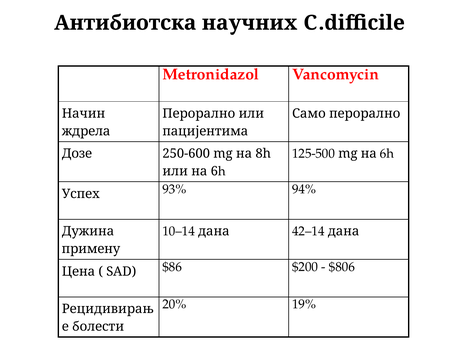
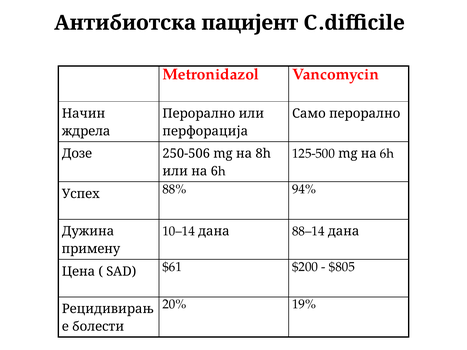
научних: научних -> пацијент (250, 23)
пацијентима: пацијентима -> перфорација (205, 131)
250-600: 250-600 -> 250-506 (186, 154)
93%: 93% -> 88% (174, 189)
42–14: 42–14 -> 88–14 (308, 231)
$86: $86 -> $61 (172, 267)
$806: $806 -> $805 (342, 267)
